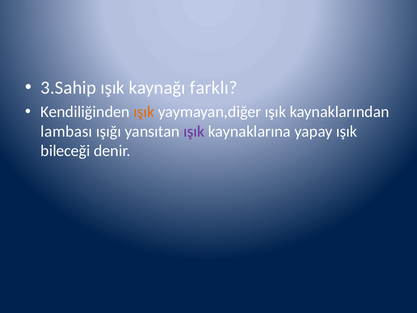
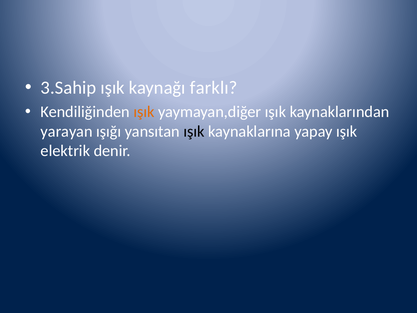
lambası: lambası -> yarayan (67, 131)
ışık colour: purple -> black (194, 131)
bileceği: bileceği -> elektrik (65, 151)
